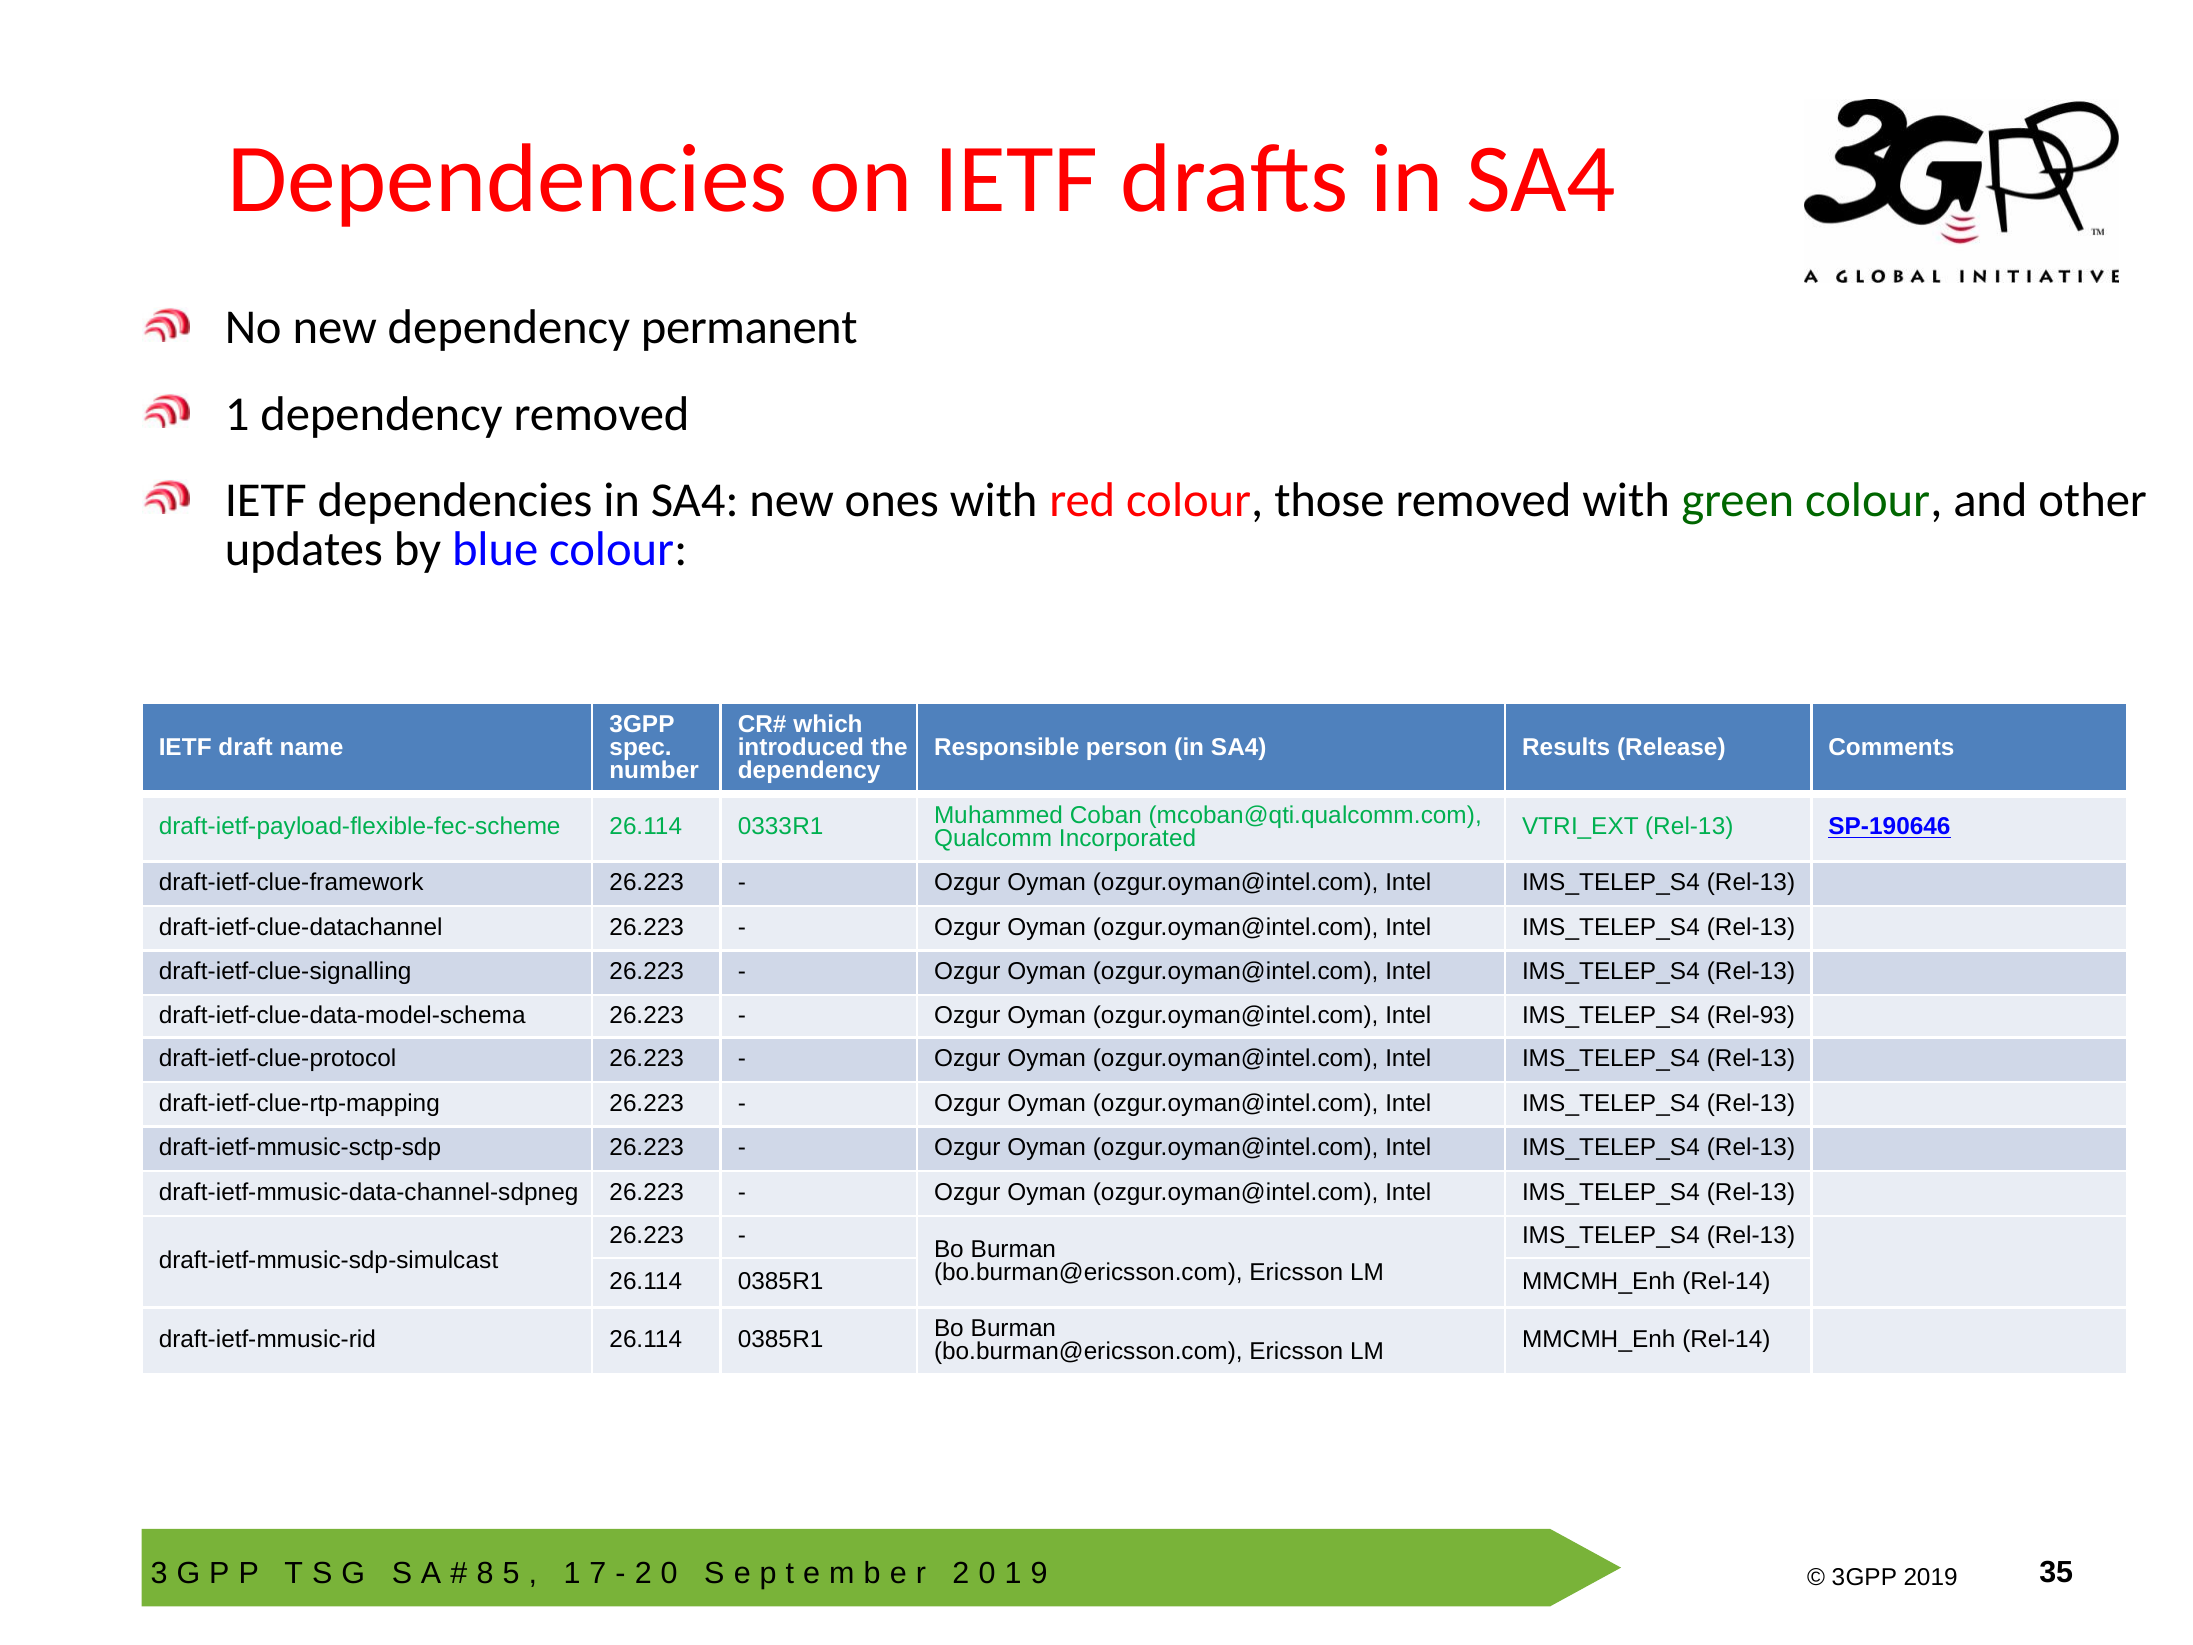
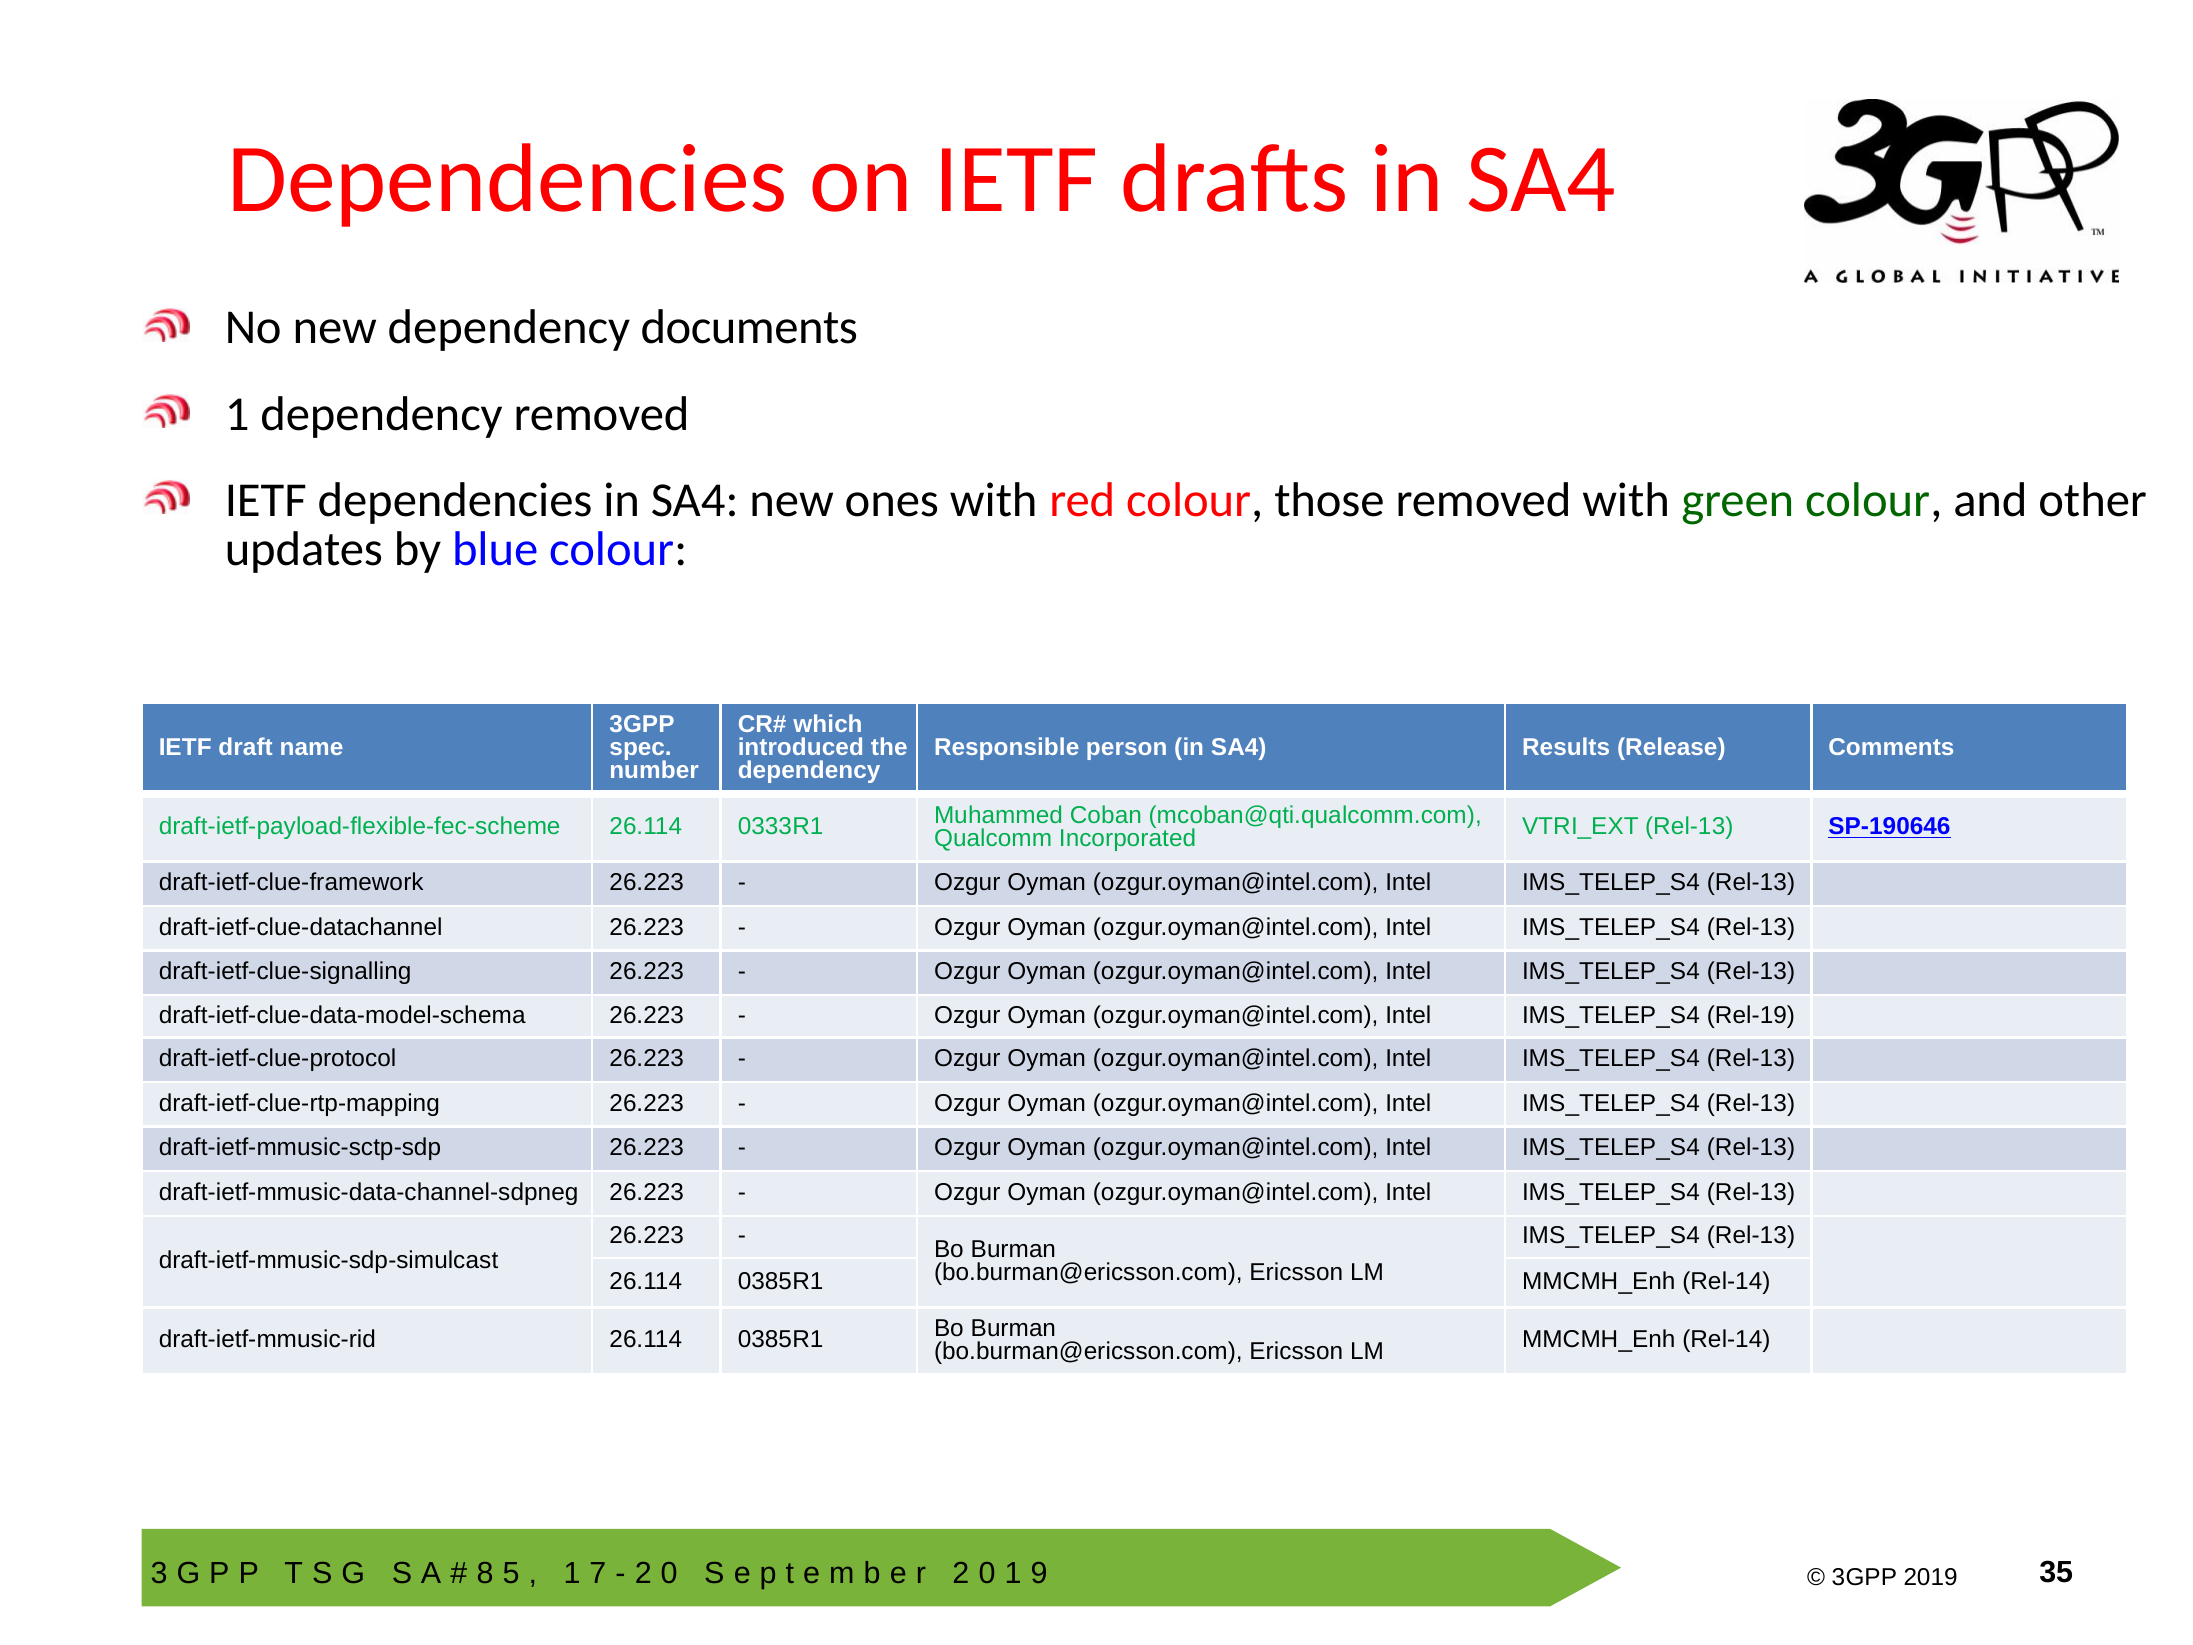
permanent: permanent -> documents (749, 328)
Rel-93: Rel-93 -> Rel-19 (1751, 1015)
